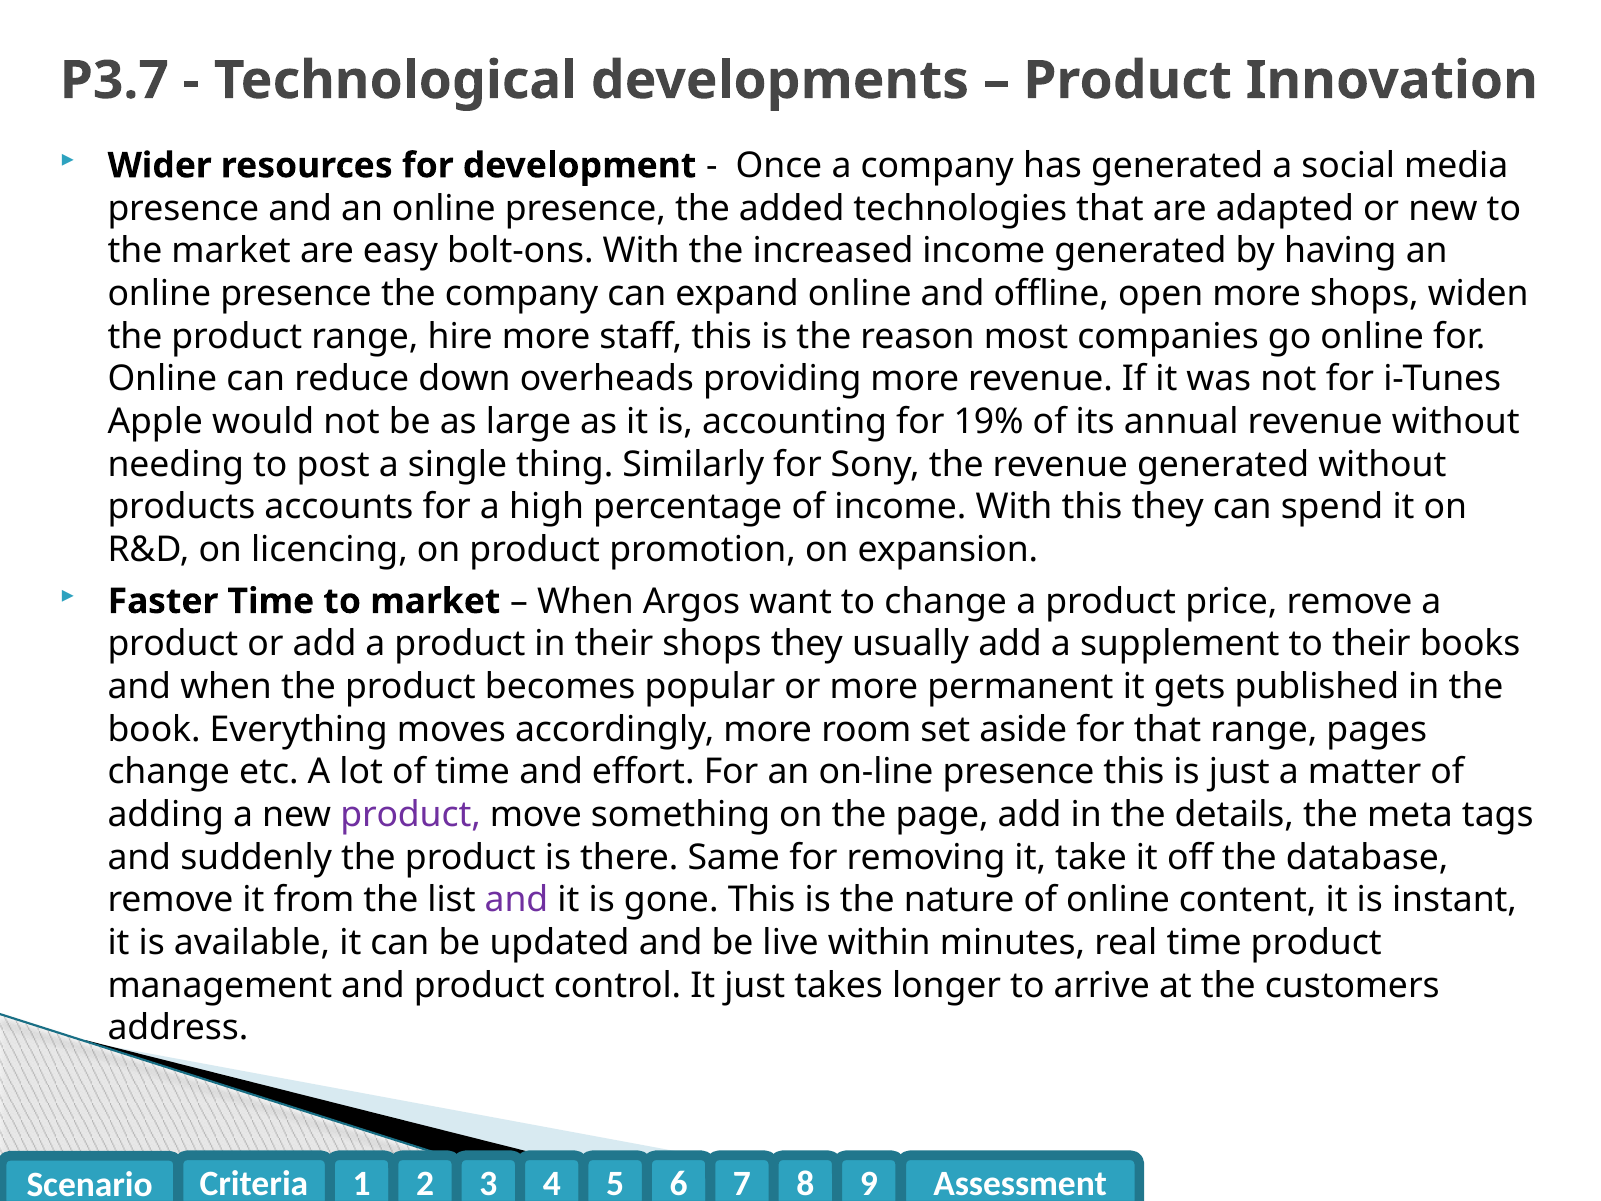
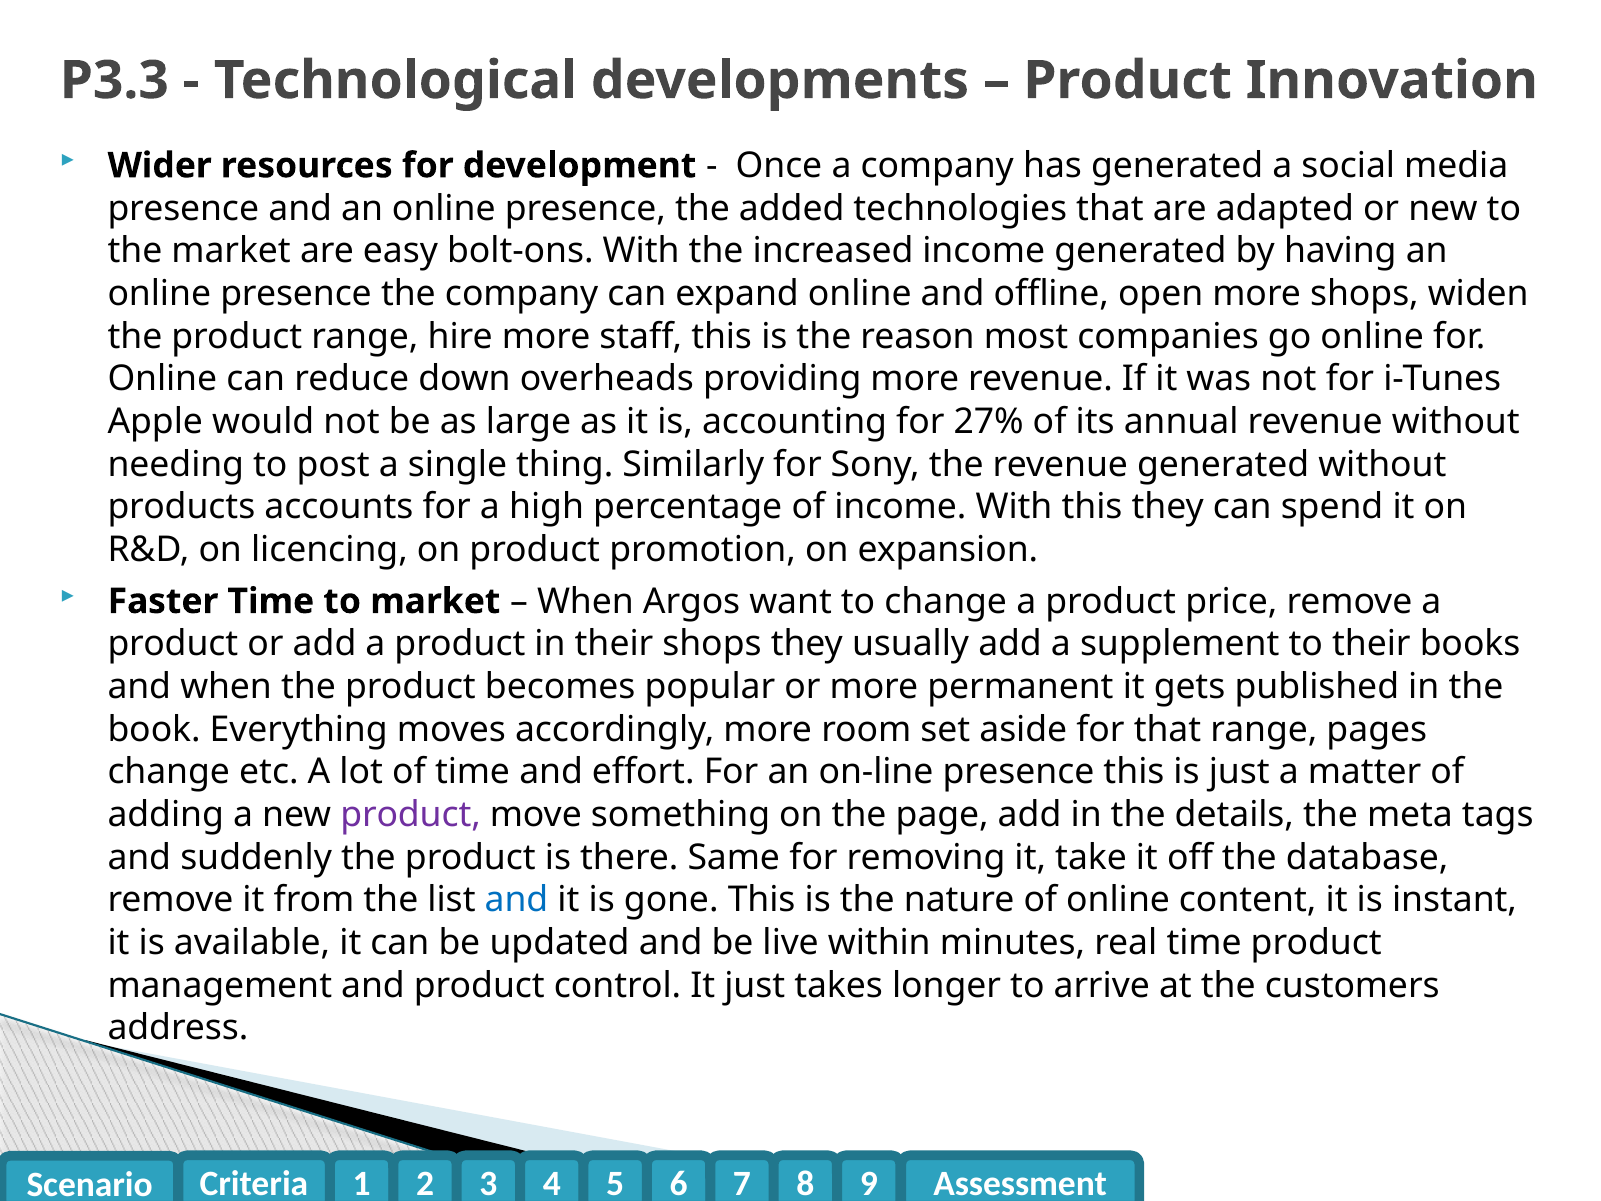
P3.7: P3.7 -> P3.3 (114, 81)
19%: 19% -> 27% (989, 422)
and colour: purple -> blue (516, 900)
